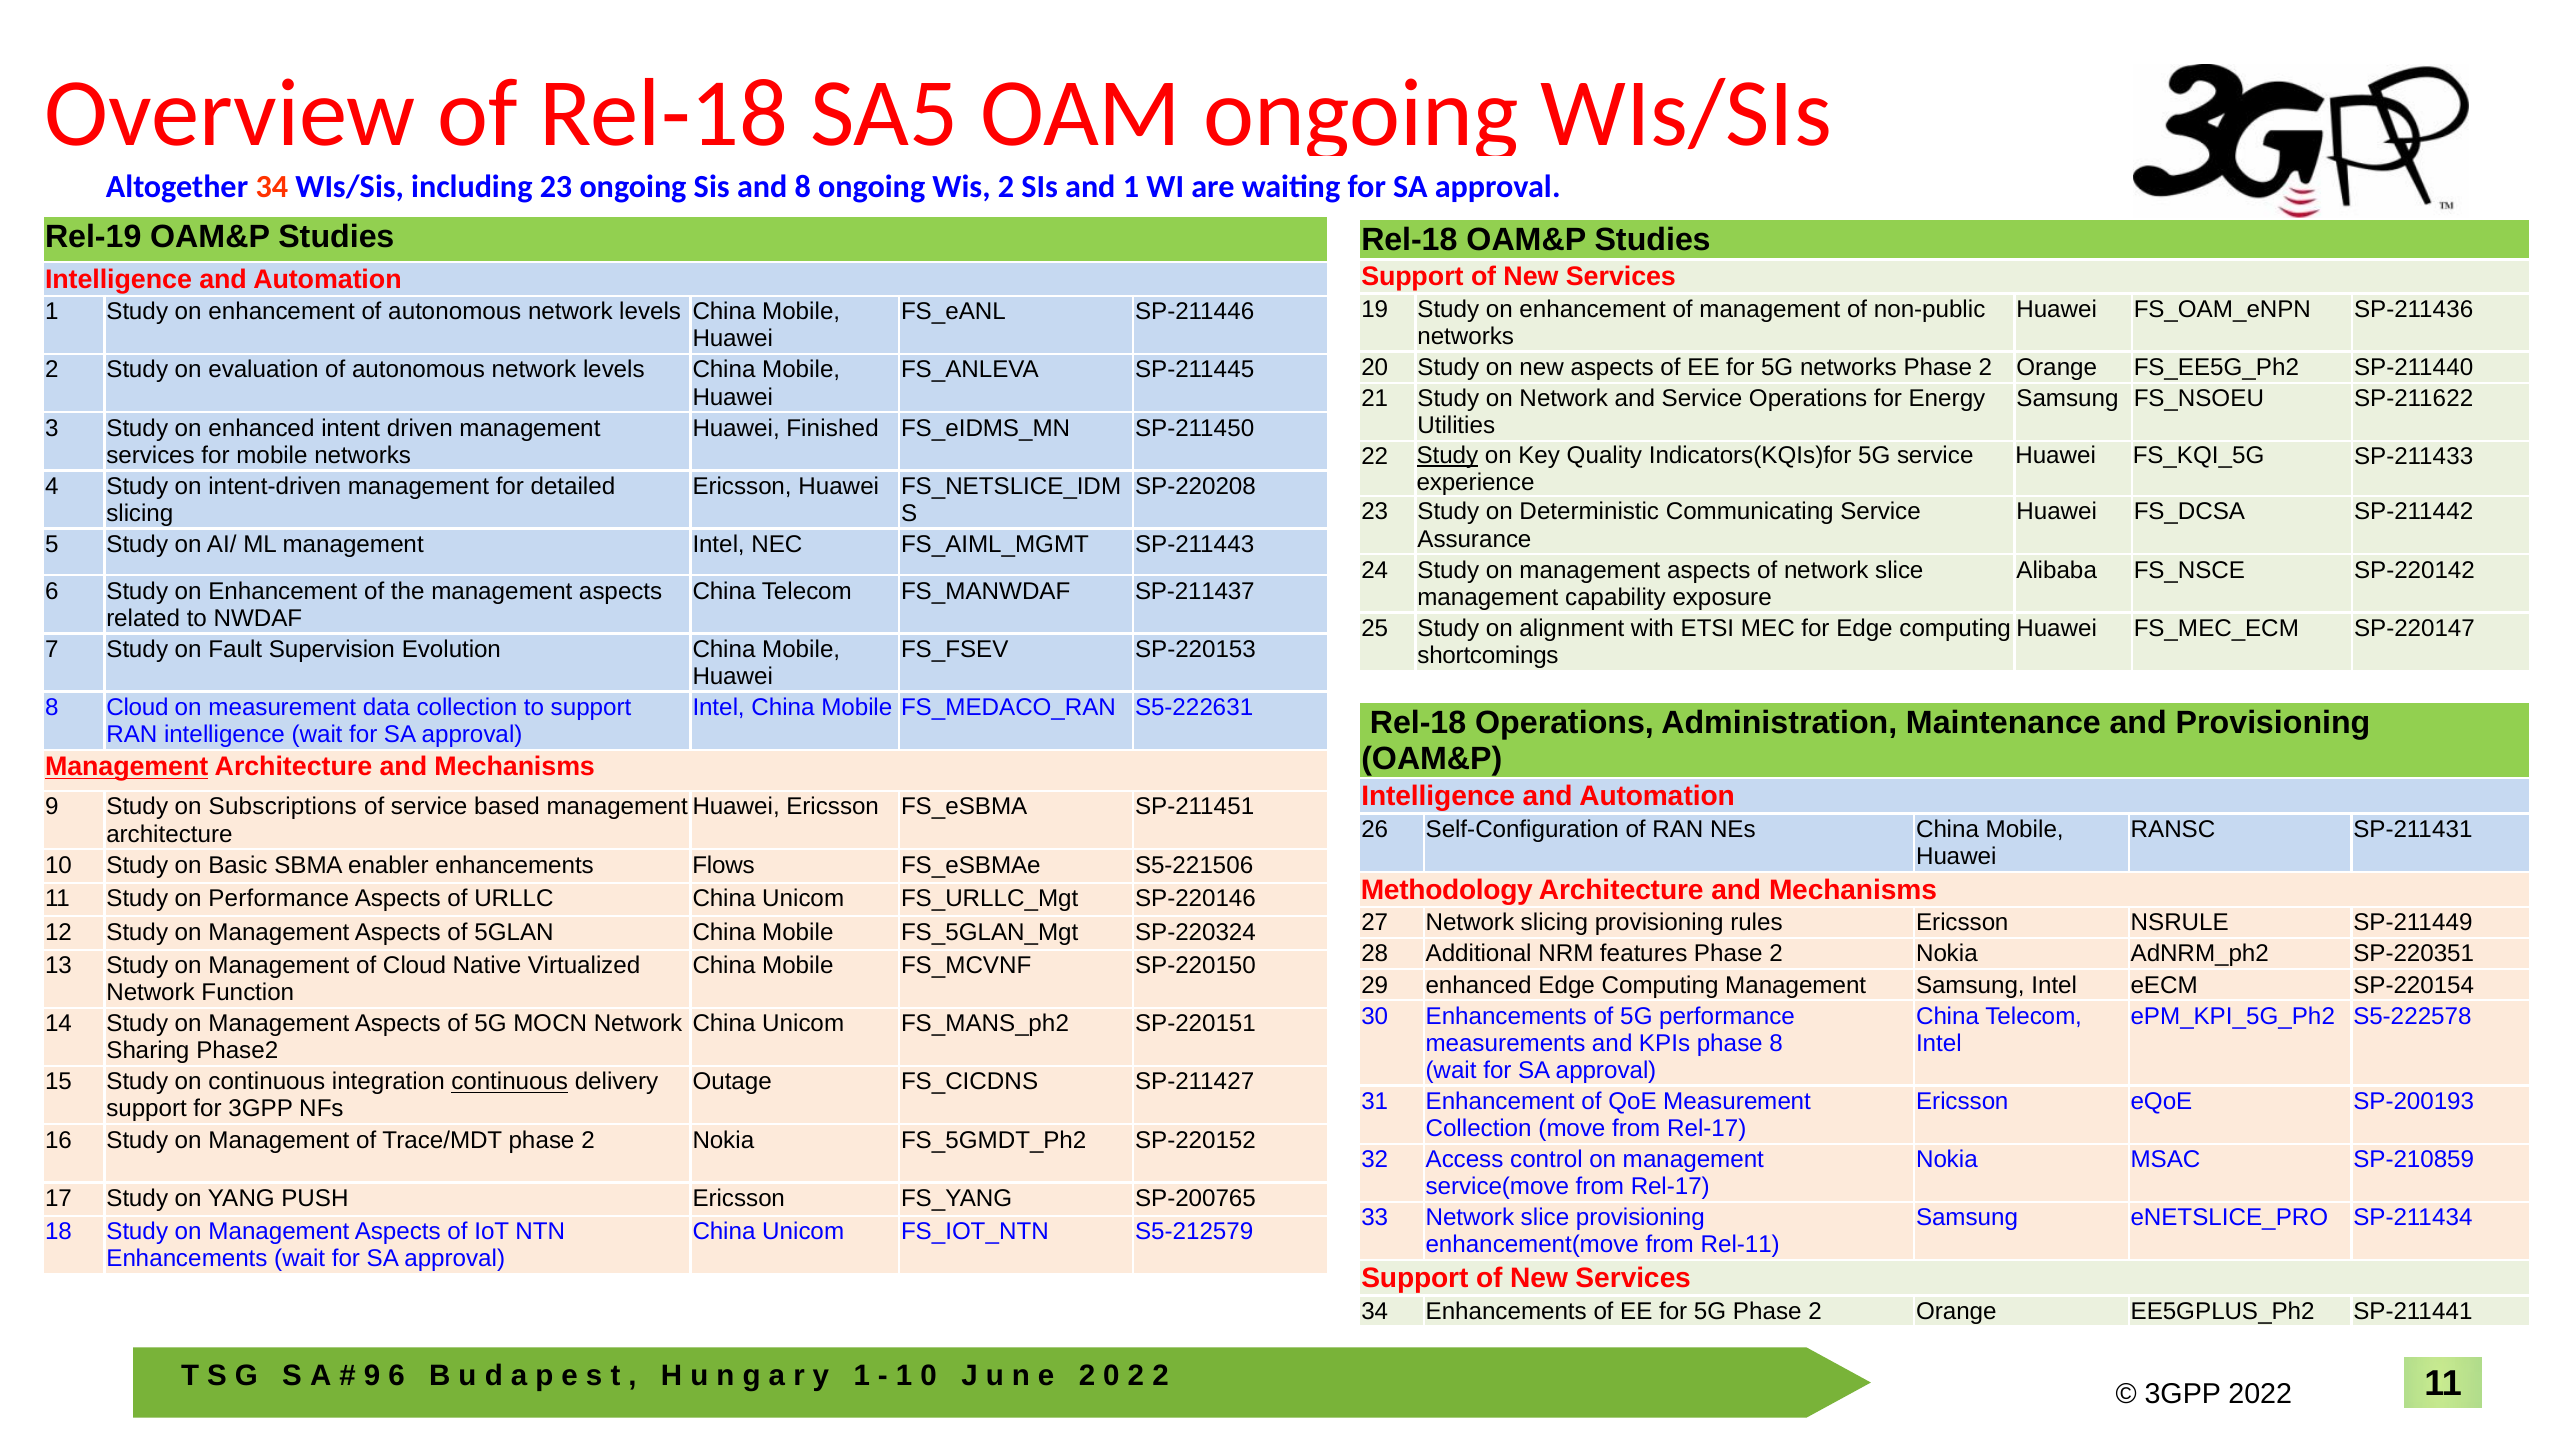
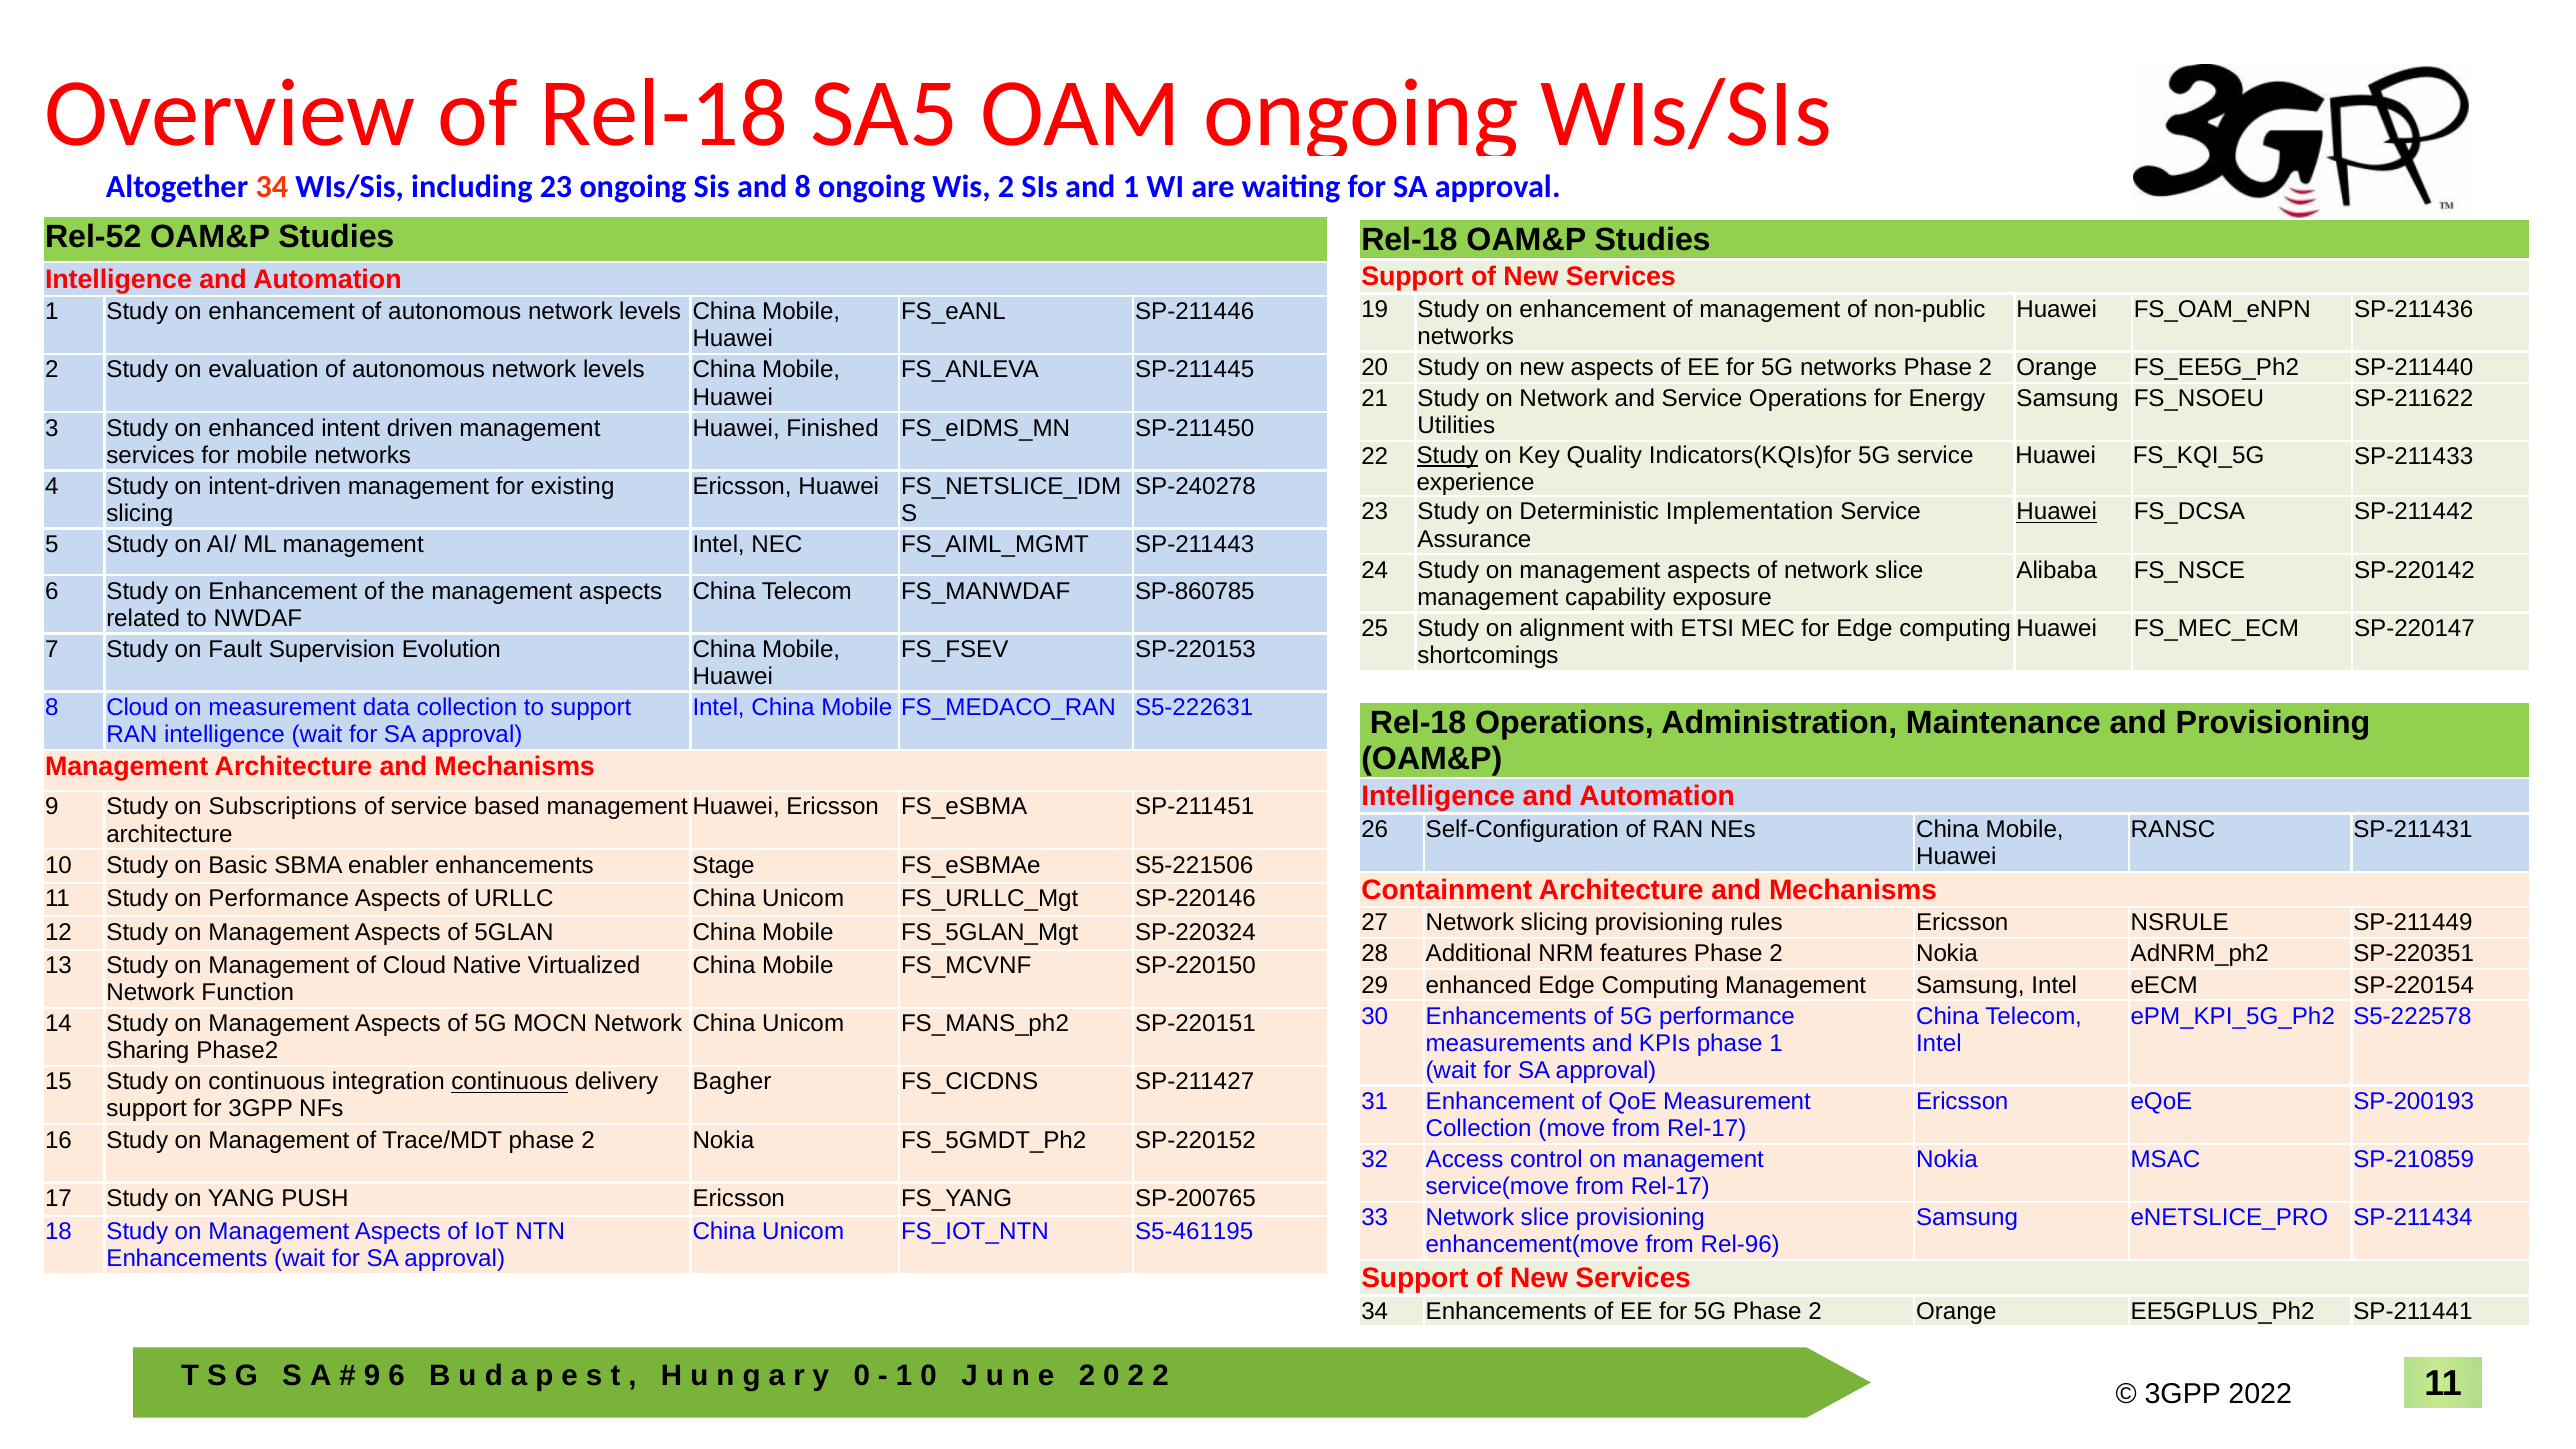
Rel-19: Rel-19 -> Rel-52 (93, 237)
detailed: detailed -> existing (573, 486)
SP-220208: SP-220208 -> SP-240278 (1195, 486)
Communicating: Communicating -> Implementation (1750, 512)
Huawei underline: none -> present (2057, 512)
SP-211437: SP-211437 -> SP-860785 (1195, 591)
Management underline: present -> none (127, 767)
Flows: Flows -> Stage (724, 865)
Methodology: Methodology -> Containment (1447, 890)
phase 8: 8 -> 1 (1776, 1043)
Outage: Outage -> Bagher (732, 1082)
S5-212579: S5-212579 -> S5-461195 (1194, 1232)
Rel-11: Rel-11 -> Rel-96 (1740, 1245)
1: 1 -> 0 (862, 1376)
